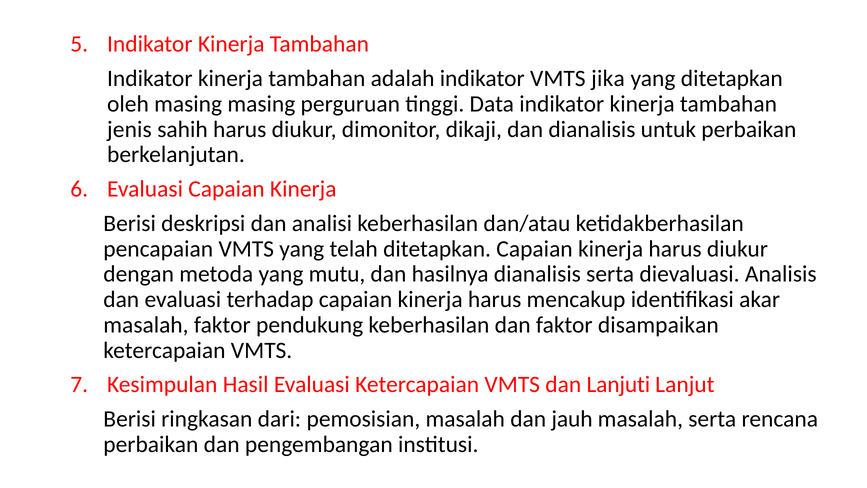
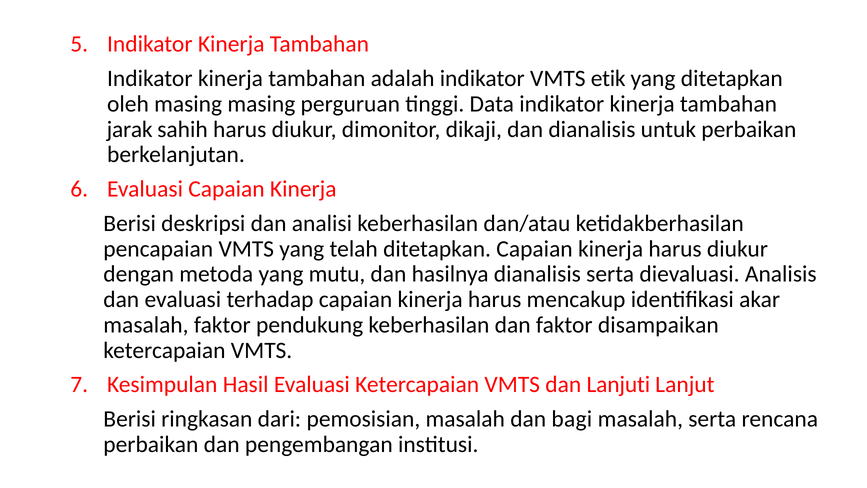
jika: jika -> etik (608, 79)
jenis: jenis -> jarak (130, 129)
jauh: jauh -> bagi (572, 419)
